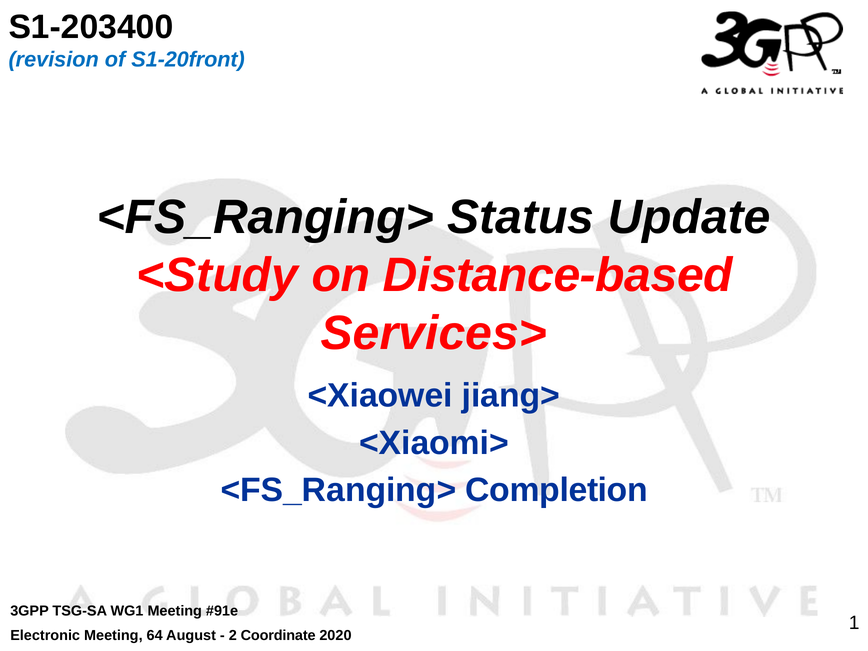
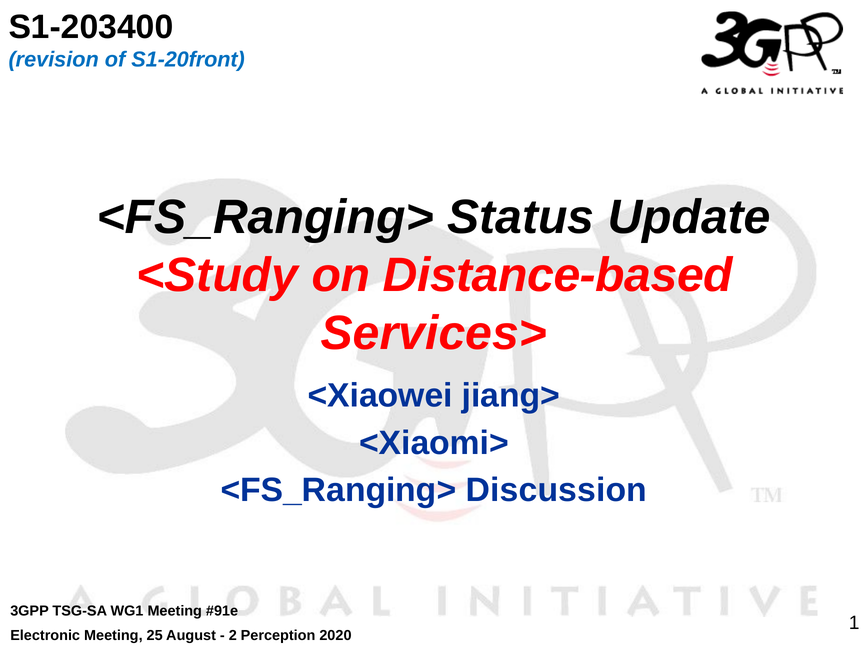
Completion: Completion -> Discussion (556, 490)
64: 64 -> 25 (155, 636)
Coordinate: Coordinate -> Perception (278, 636)
